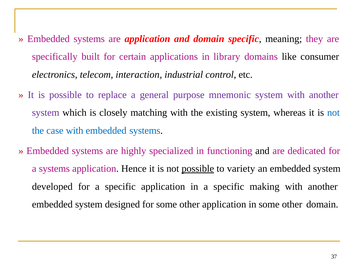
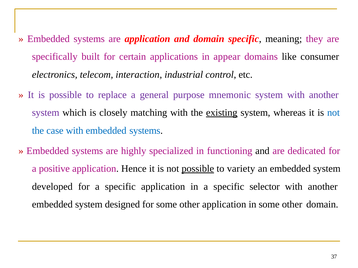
library: library -> appear (227, 57)
existing underline: none -> present (222, 113)
a systems: systems -> positive (54, 169)
making: making -> selector (265, 187)
